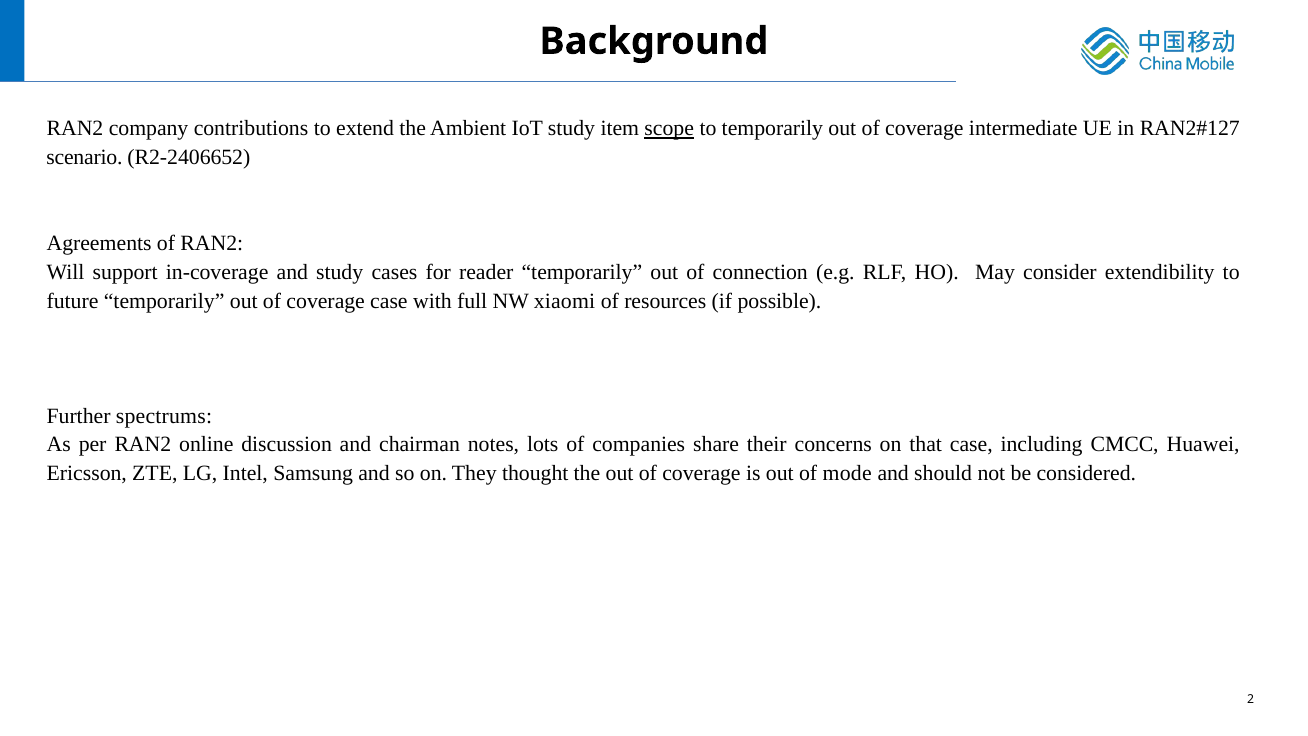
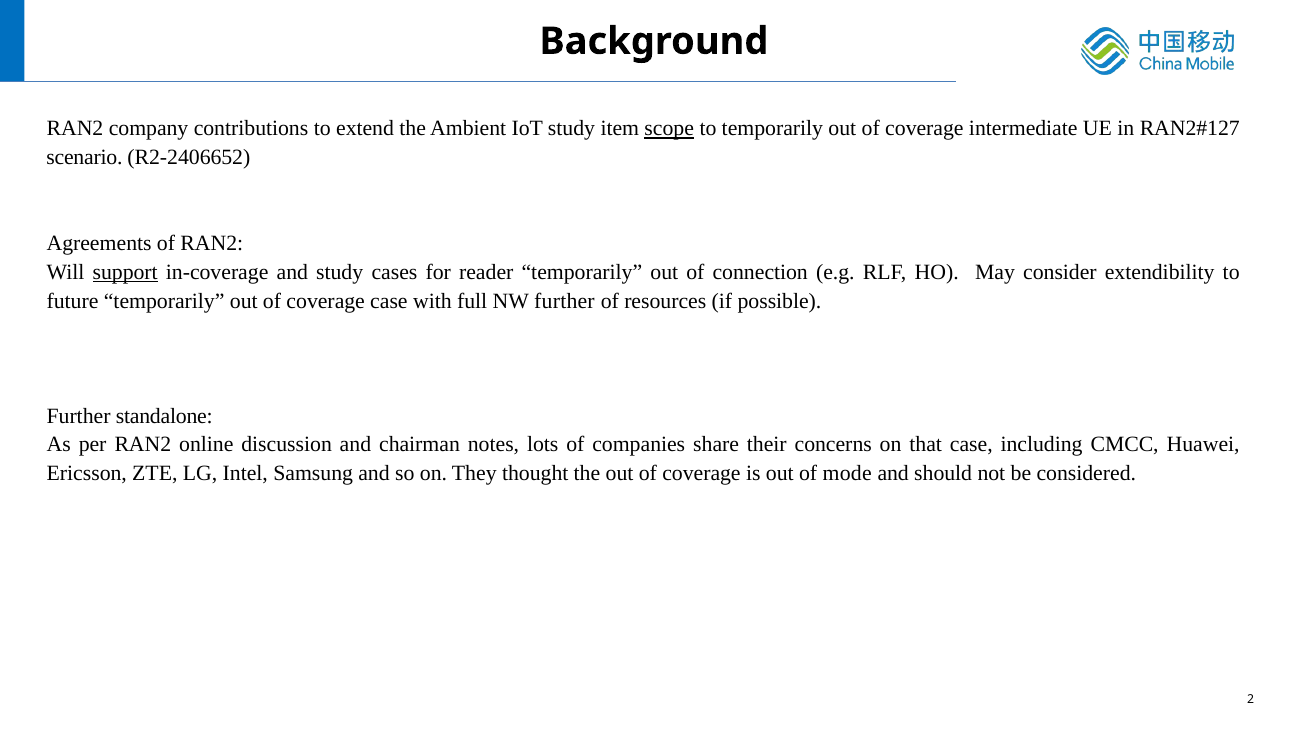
support underline: none -> present (125, 272)
NW xiaomi: xiaomi -> further (564, 301)
spectrums: spectrums -> standalone (164, 416)
